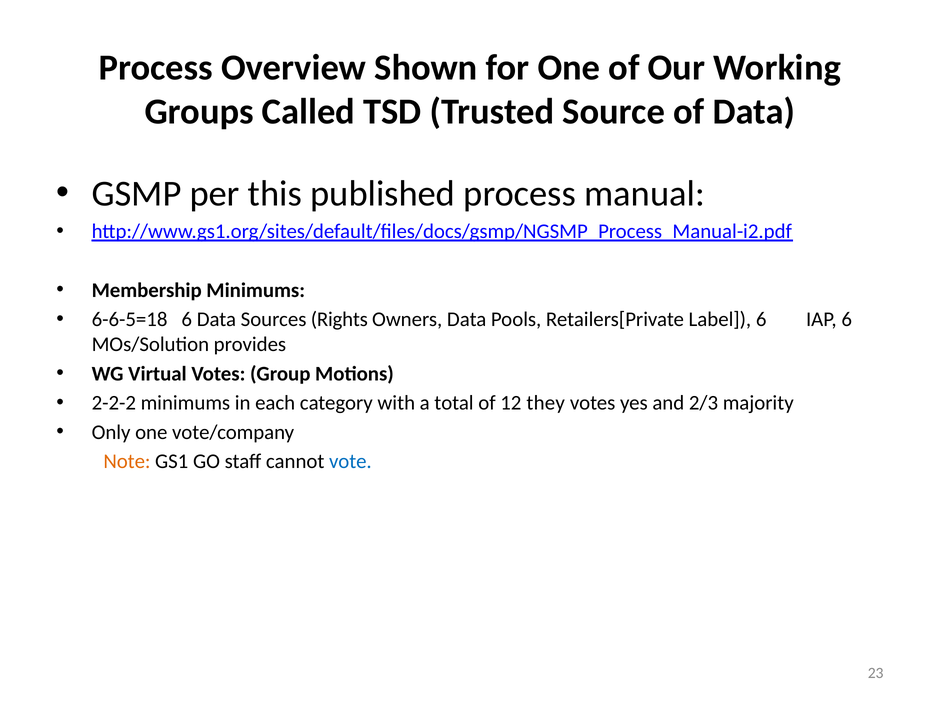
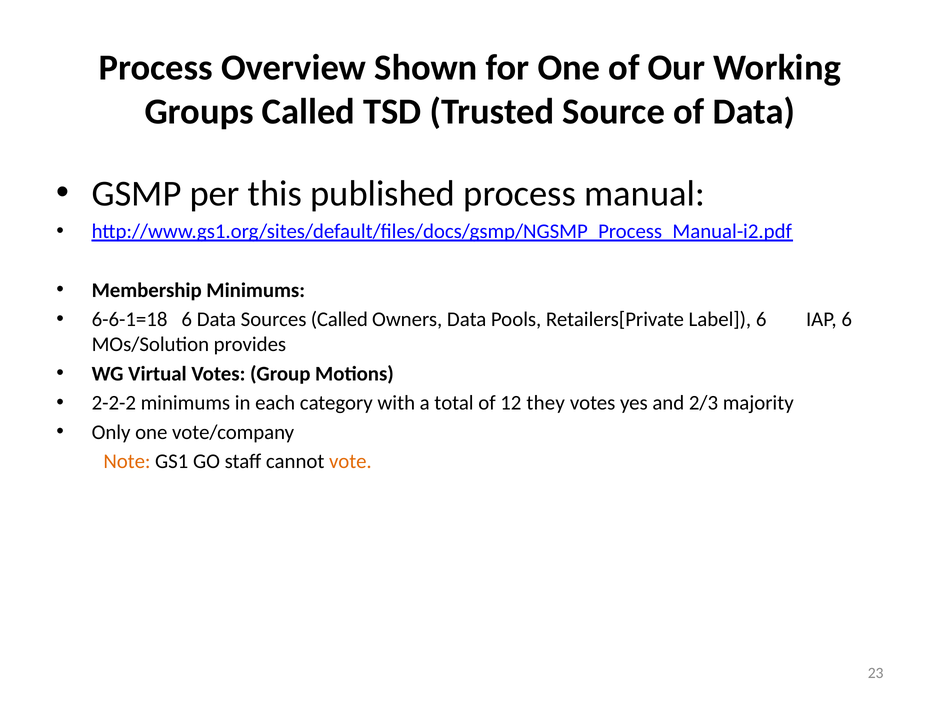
6-6-5=18: 6-6-5=18 -> 6-6-1=18 (130, 319)
Sources Rights: Rights -> Called (339, 319)
vote colour: blue -> orange (350, 461)
